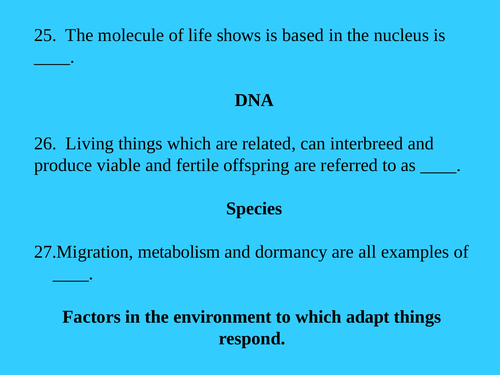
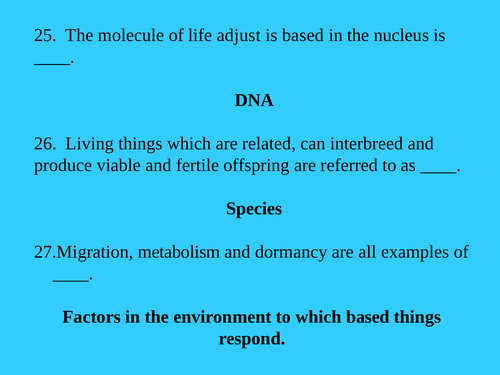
shows: shows -> adjust (239, 35)
which adapt: adapt -> based (368, 317)
